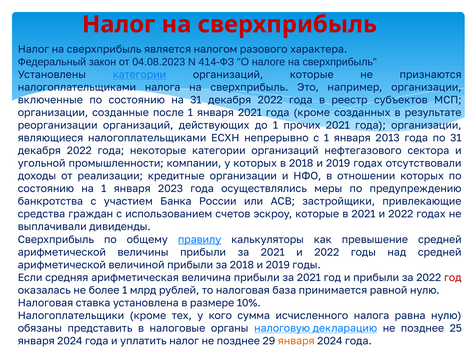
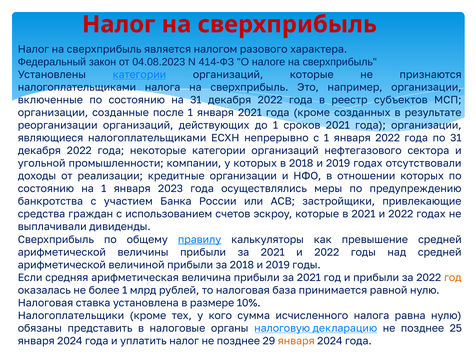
прочих: прочих -> сроков (302, 125)
января 2013: 2013 -> 2022 (388, 138)
год colour: red -> orange (453, 278)
